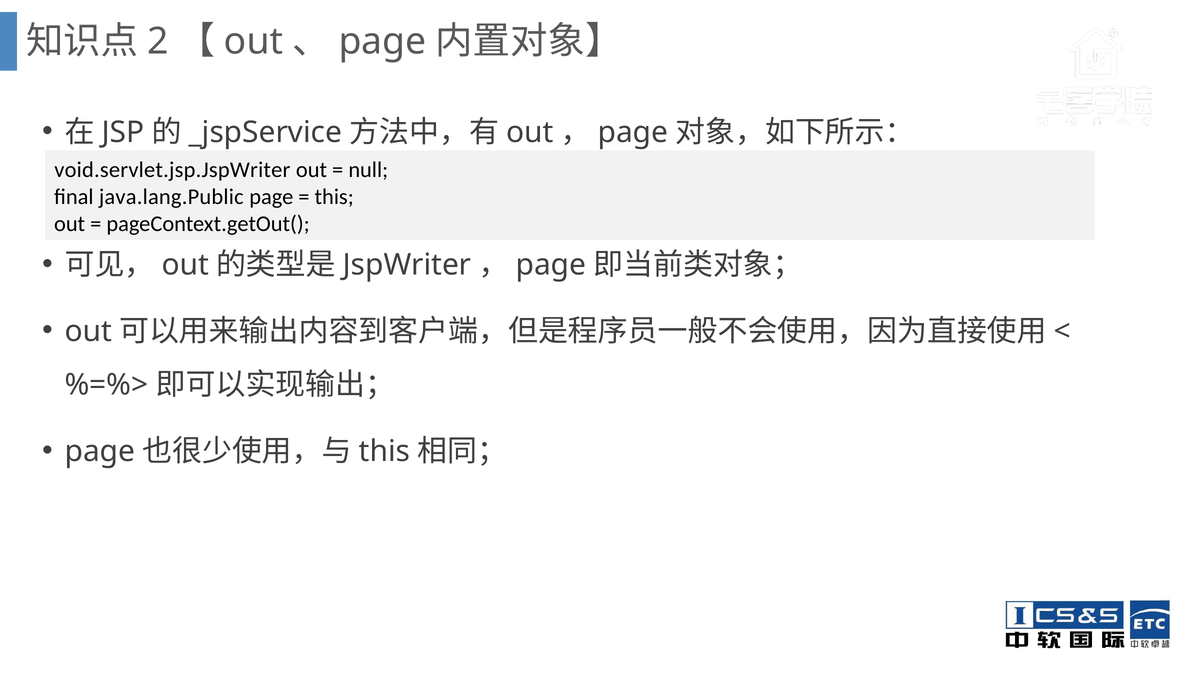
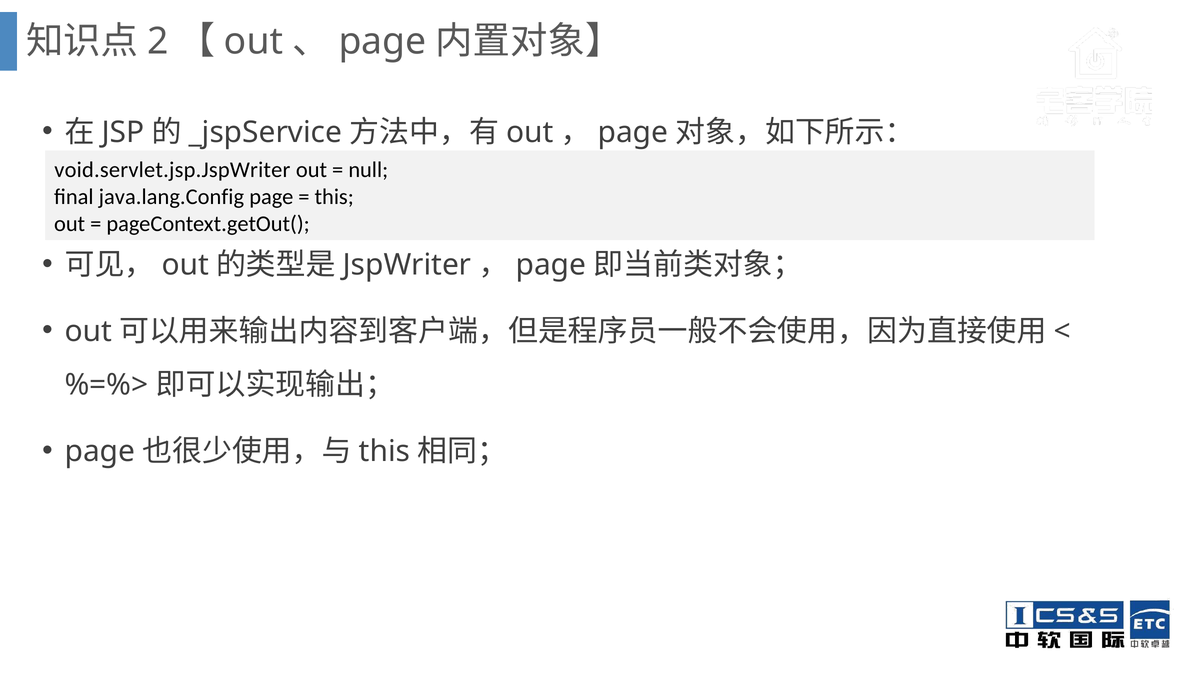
java.lang.Public: java.lang.Public -> java.lang.Config (171, 197)
